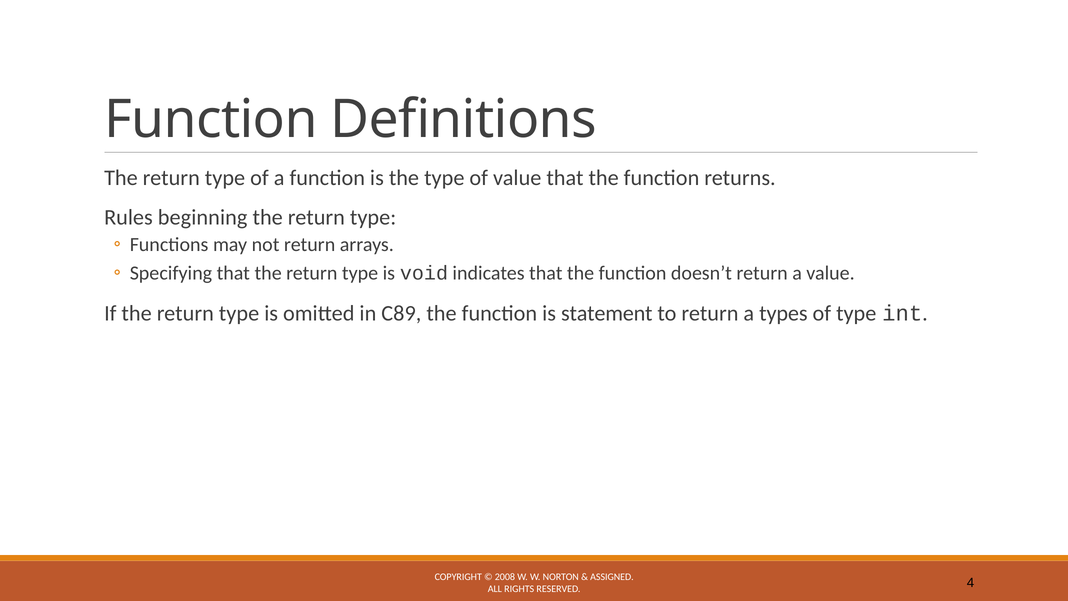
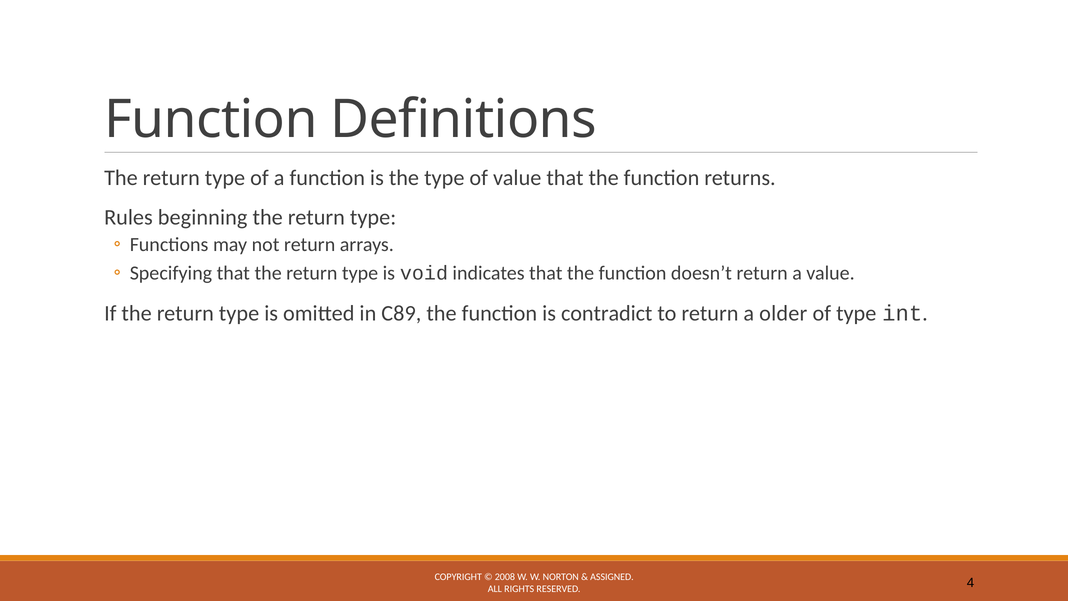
statement: statement -> contradict (607, 313)
types: types -> older (783, 313)
